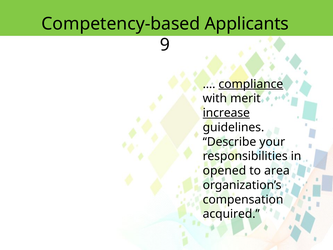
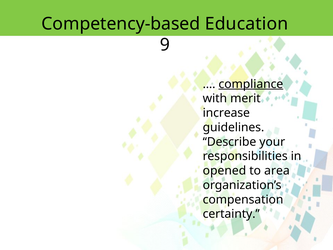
Applicants: Applicants -> Education (247, 24)
increase underline: present -> none (226, 113)
acquired: acquired -> certainty (231, 214)
